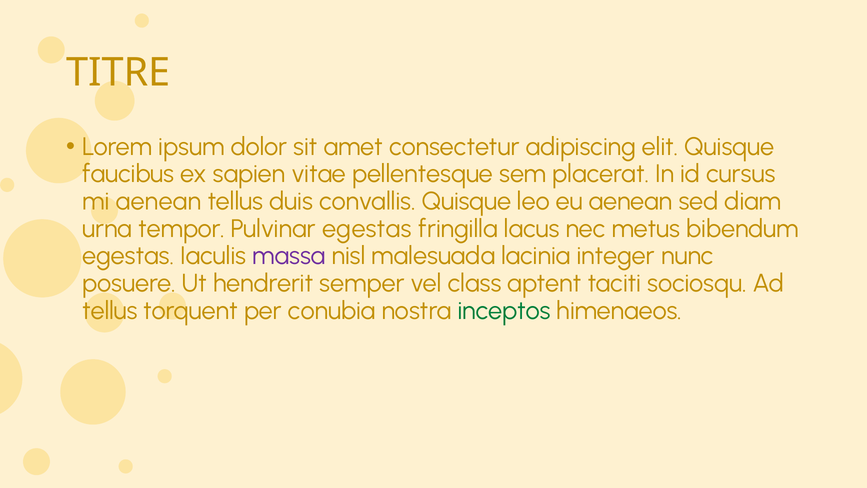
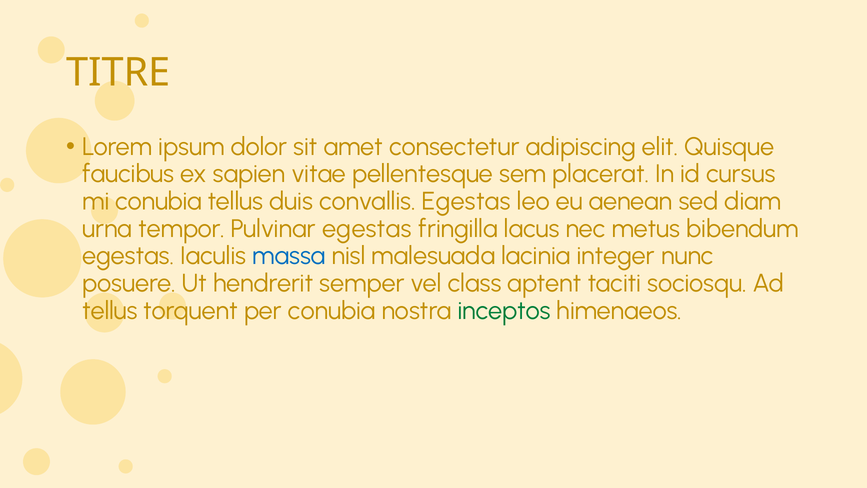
mi aenean: aenean -> conubia (159, 201)
convallis Quisque: Quisque -> Egestas (466, 201)
massa colour: purple -> blue (289, 256)
